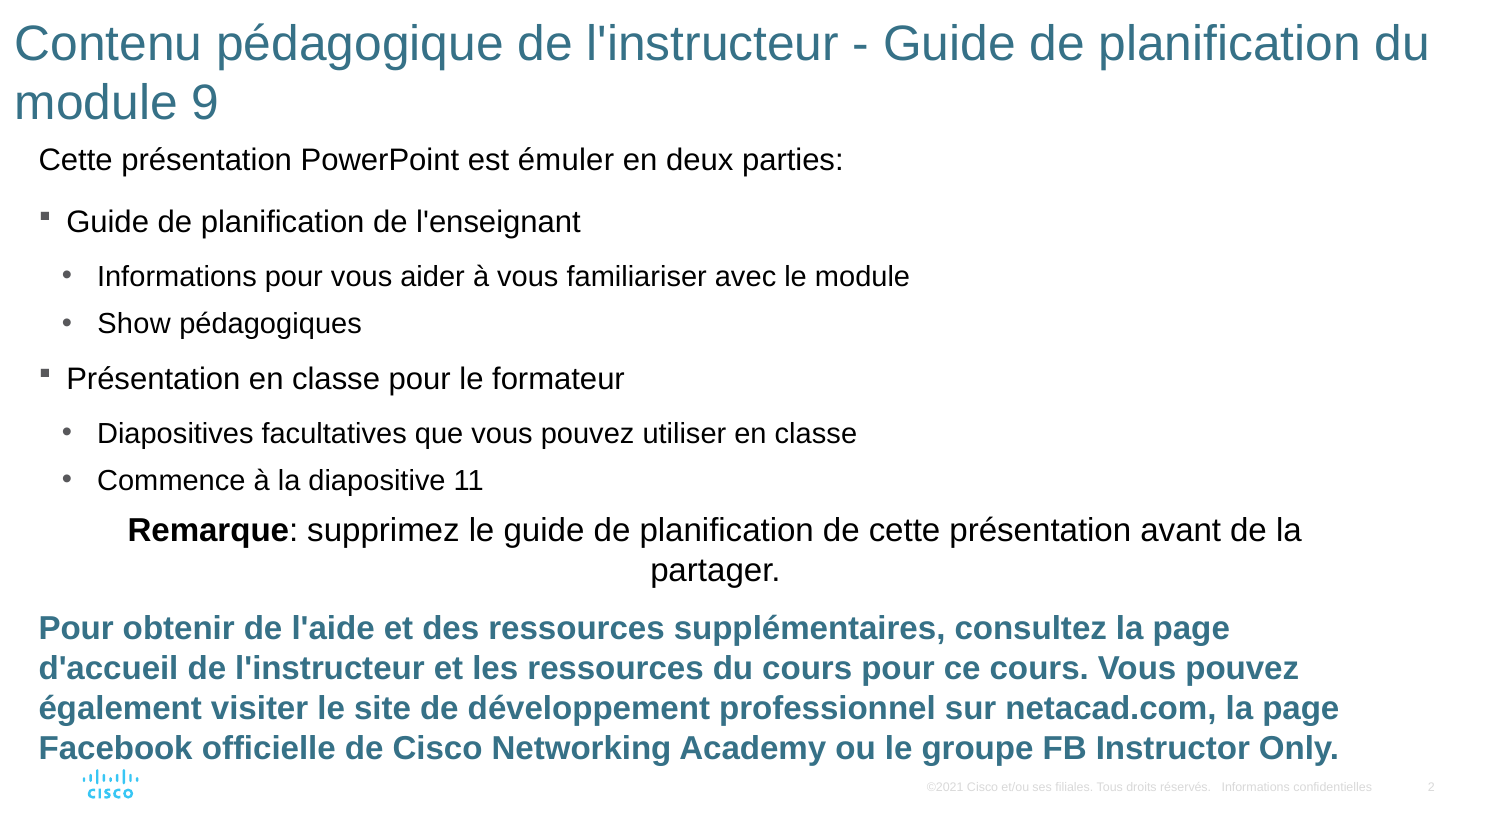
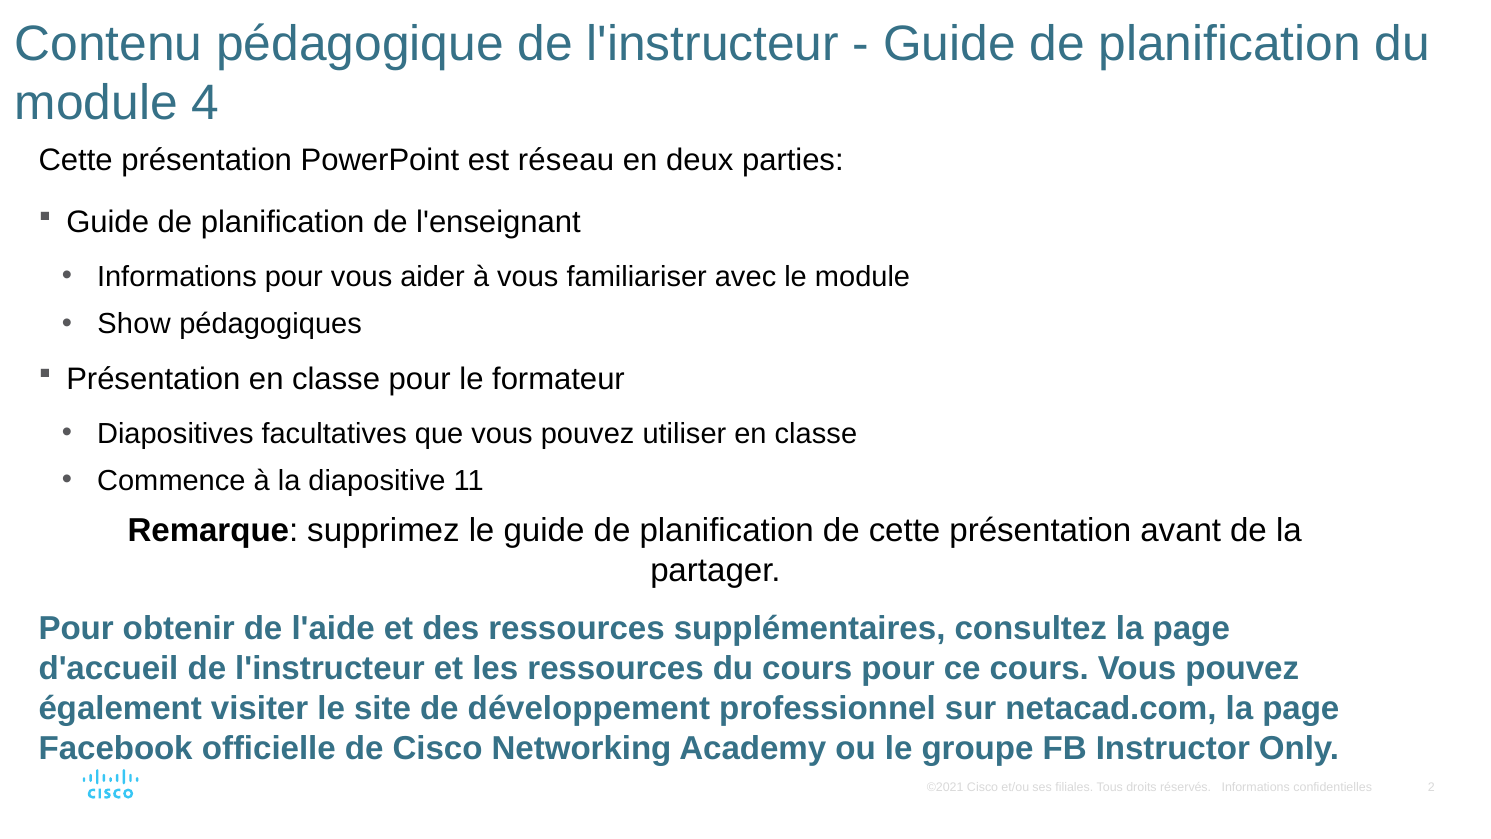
9: 9 -> 4 (205, 103)
émuler: émuler -> réseau (566, 160)
